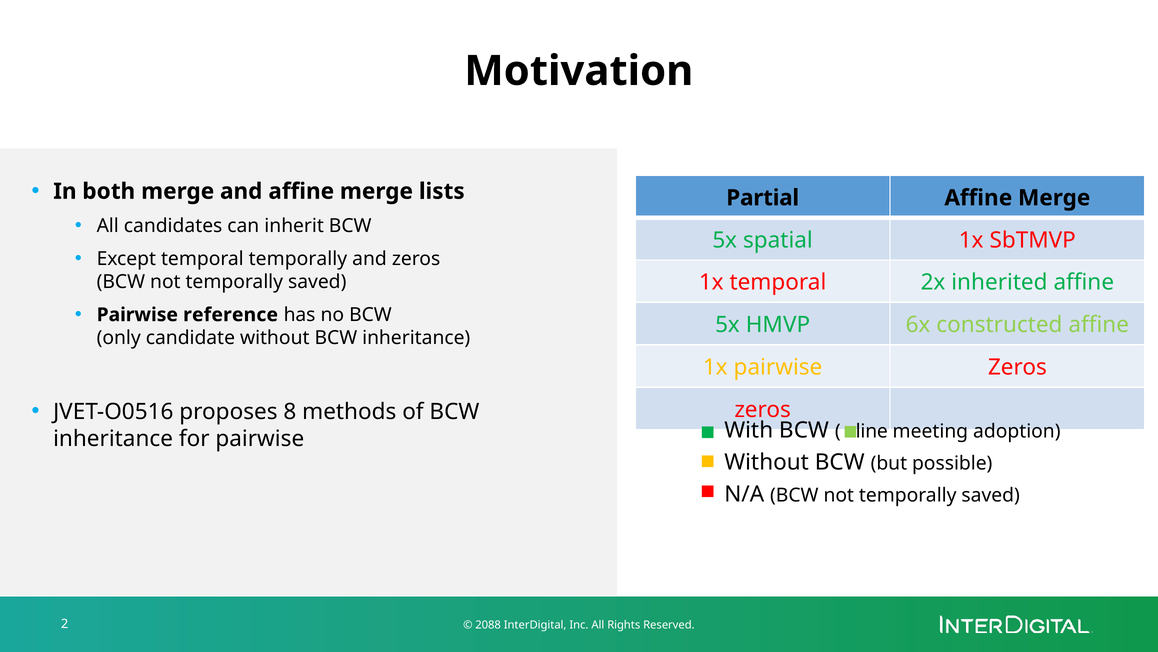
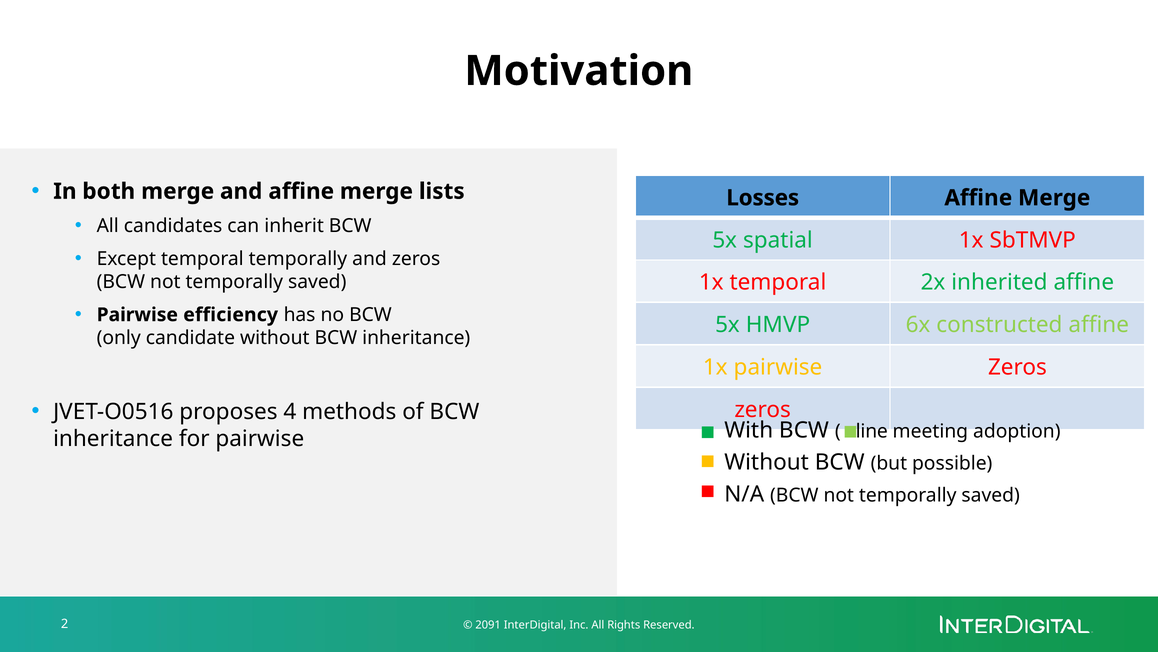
Partial: Partial -> Losses (763, 198)
reference: reference -> efficiency (231, 315)
8: 8 -> 4 (290, 411)
2088: 2088 -> 2091 (488, 625)
